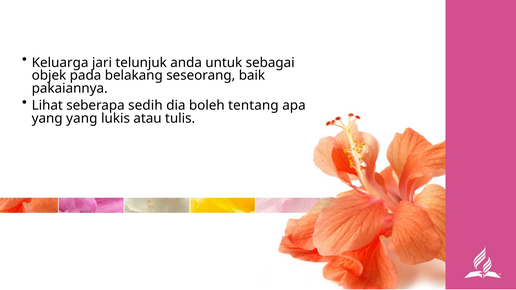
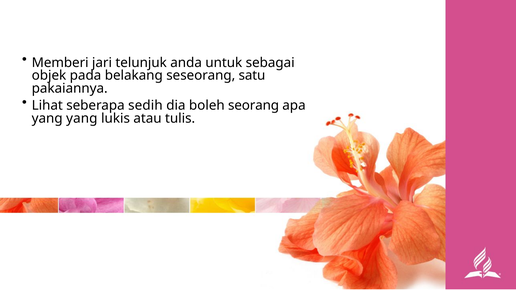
Keluarga: Keluarga -> Memberi (60, 63)
baik: baik -> satu (252, 76)
tentang: tentang -> seorang (254, 106)
